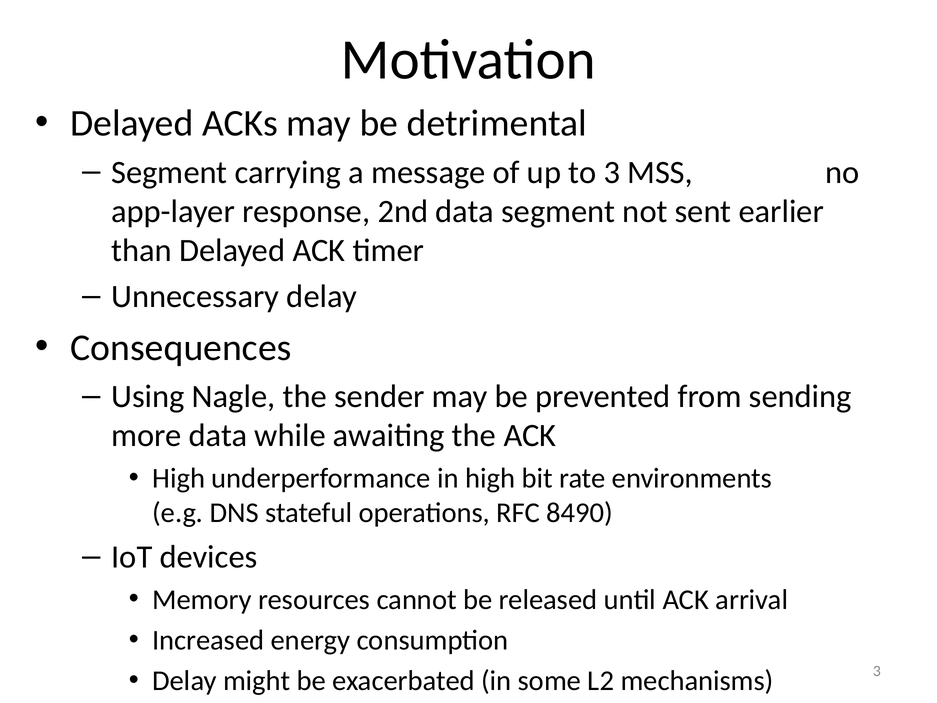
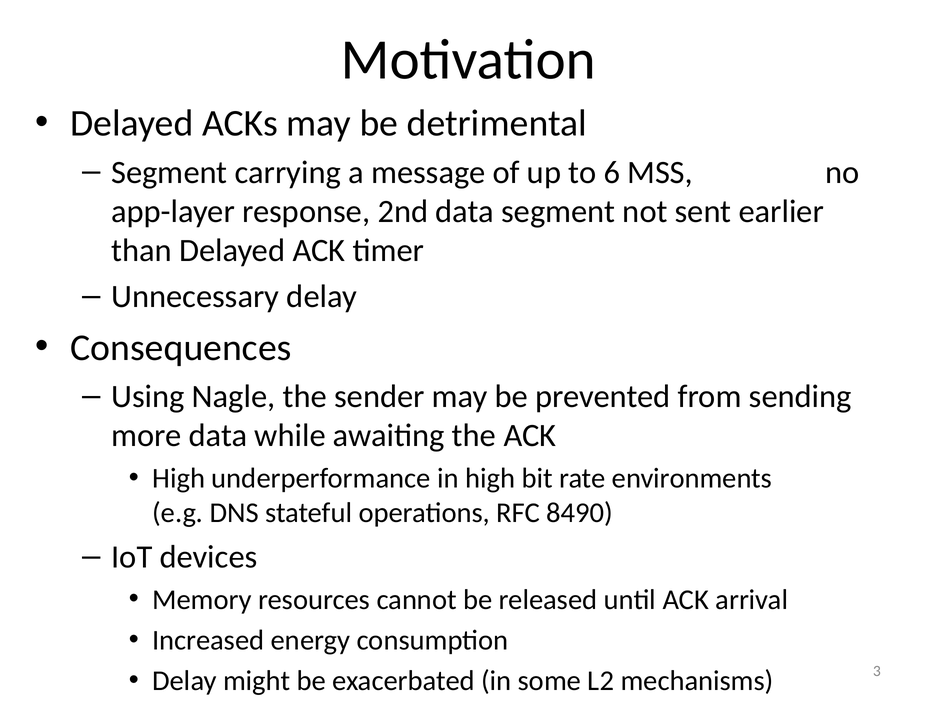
to 3: 3 -> 6 (612, 172)
